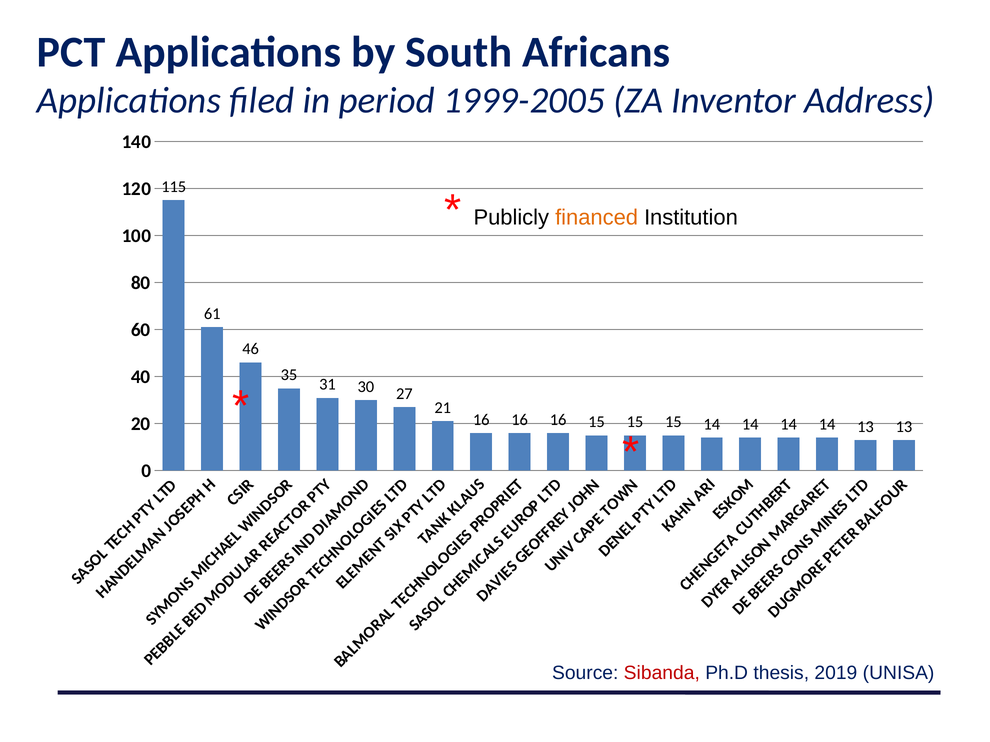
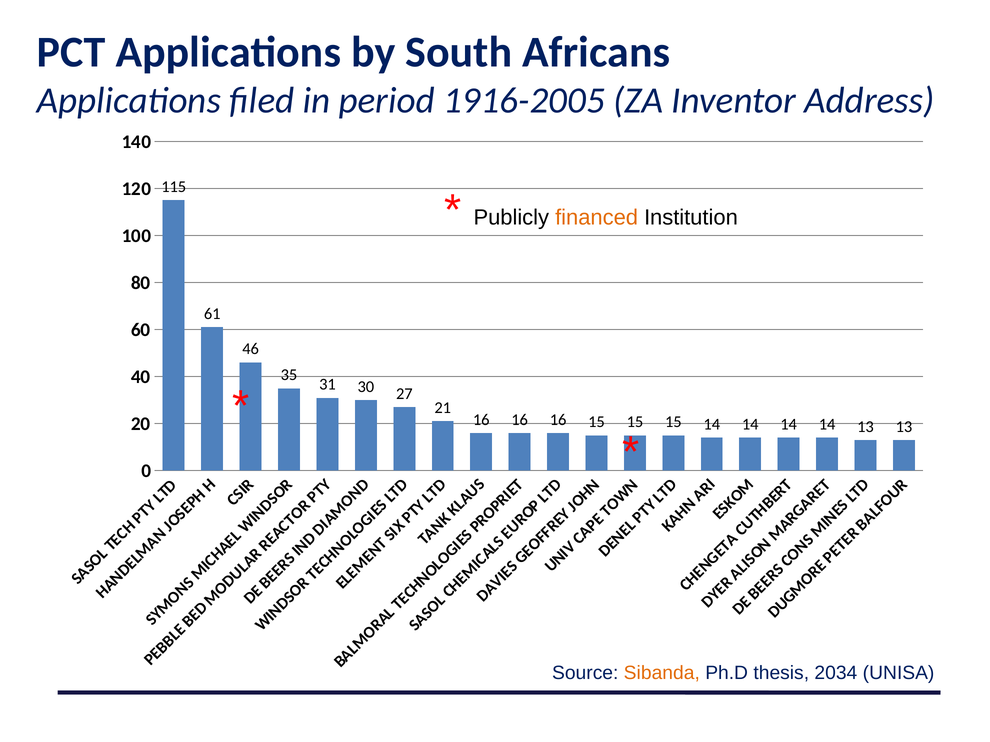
1999-2005: 1999-2005 -> 1916-2005 (524, 100)
Sibanda colour: red -> orange (662, 673)
2019: 2019 -> 2034 (836, 673)
